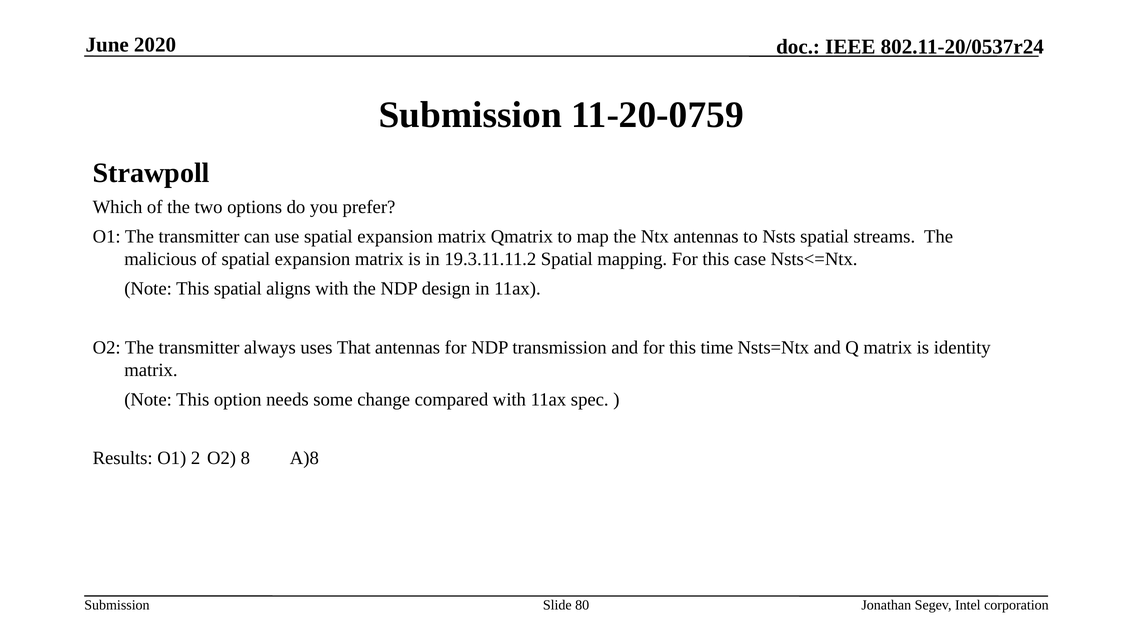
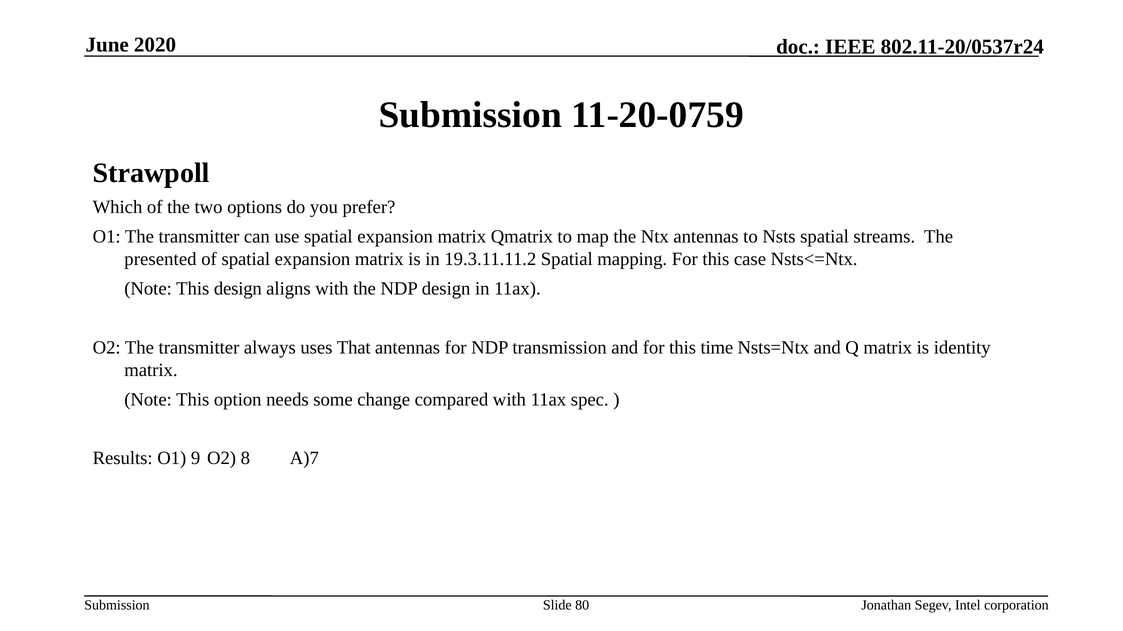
malicious: malicious -> presented (160, 259)
This spatial: spatial -> design (238, 289)
2: 2 -> 9 (196, 459)
A)8: A)8 -> A)7 (304, 459)
